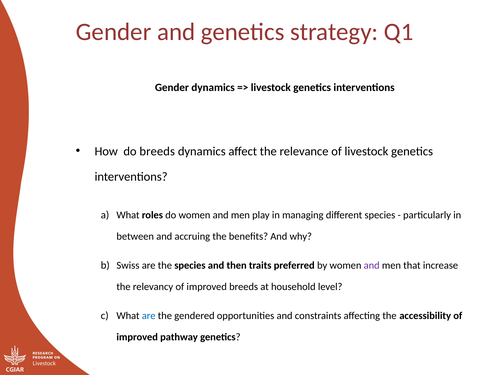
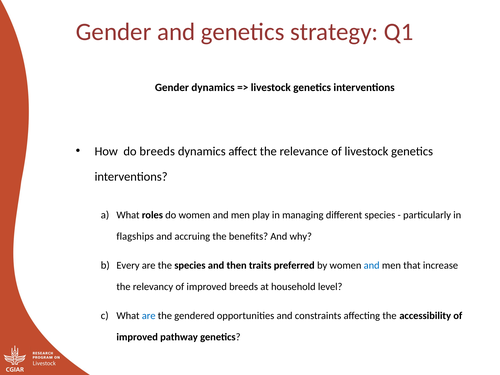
between: between -> flagships (135, 236)
Swiss: Swiss -> Every (128, 265)
and colour: purple -> blue (372, 265)
